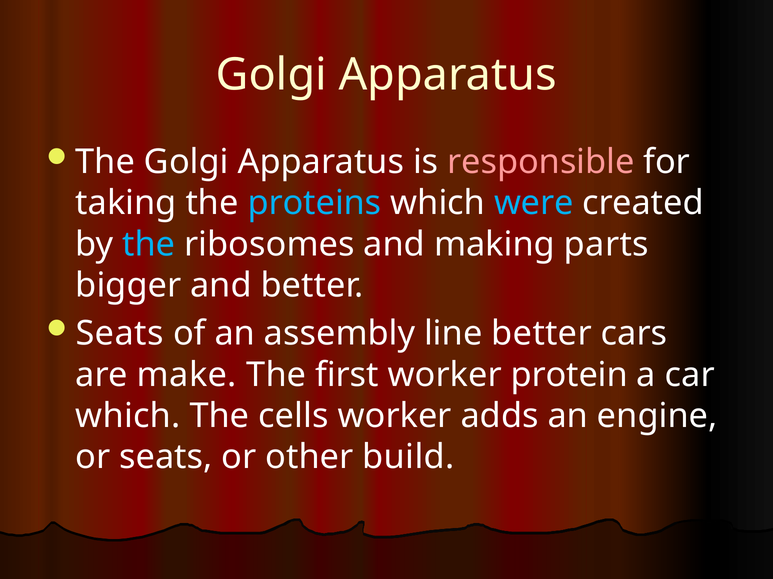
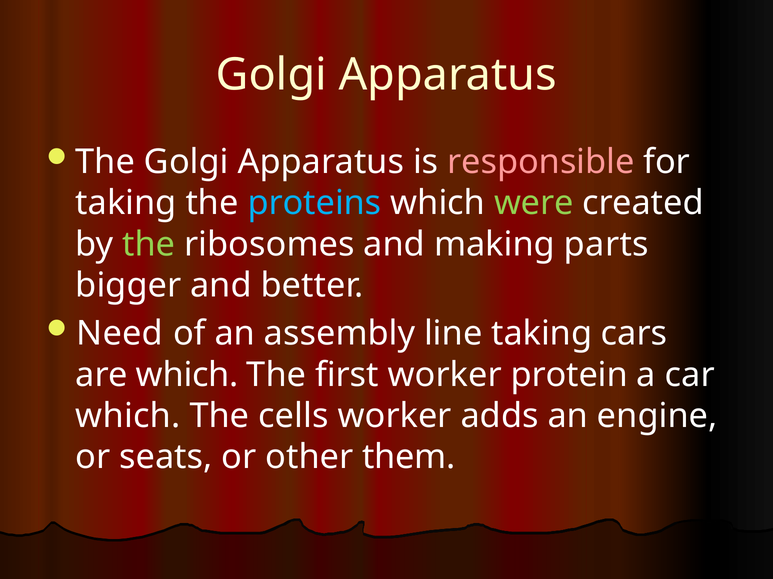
were colour: light blue -> light green (534, 203)
the colour: light blue -> light green (149, 245)
Seats: Seats -> Need (120, 334)
line better: better -> taking (542, 334)
are make: make -> which (187, 375)
build: build -> them (409, 458)
